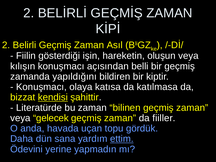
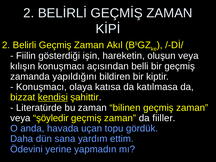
Asıl: Asıl -> Akıl (115, 45)
gelecek: gelecek -> şöyledir (51, 118)
ettim underline: present -> none (122, 139)
